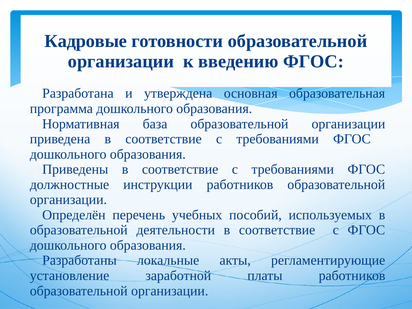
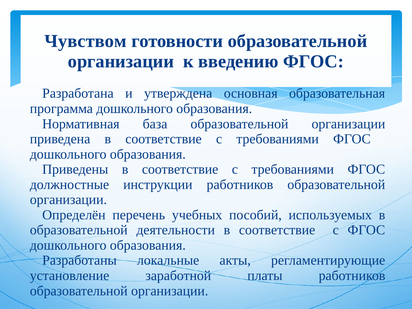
Кадровые: Кадровые -> Чувством (86, 41)
